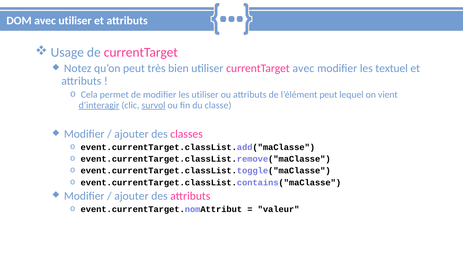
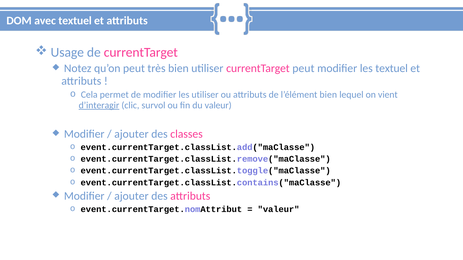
avec utiliser: utiliser -> textuel (75, 21)
currentTarget avec: avec -> peut (303, 69)
l’élément peut: peut -> bien (328, 95)
survol underline: present -> none (154, 105)
du classe: classe -> valeur (218, 105)
